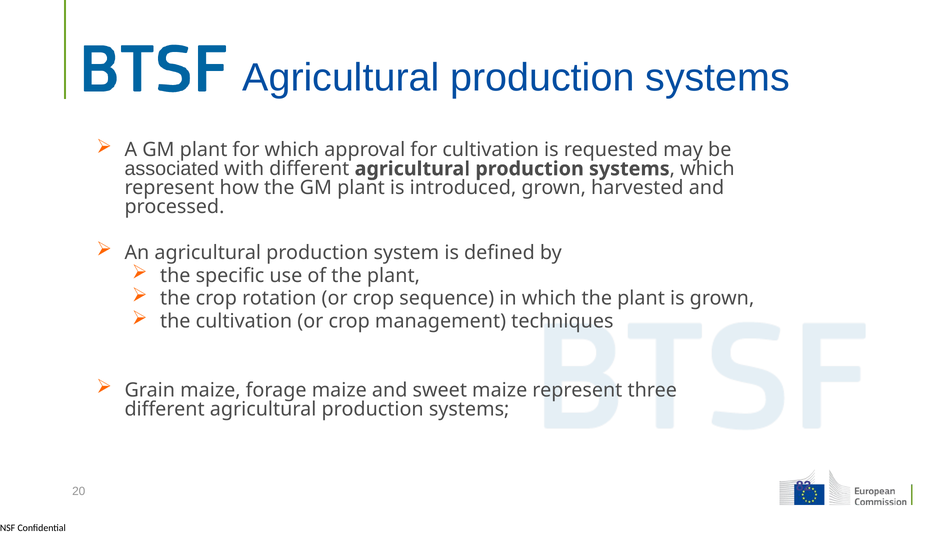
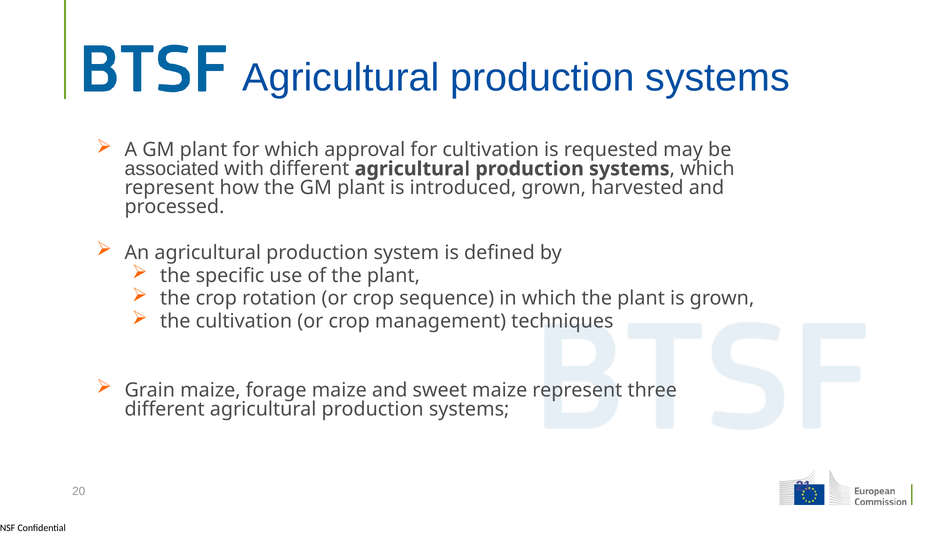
82: 82 -> 21 (804, 486)
